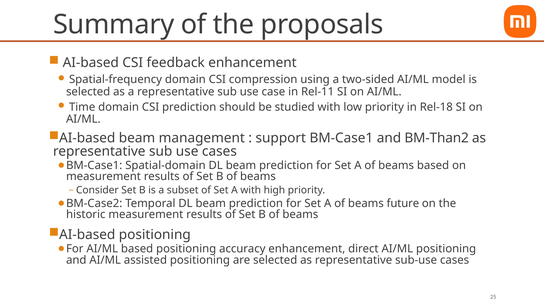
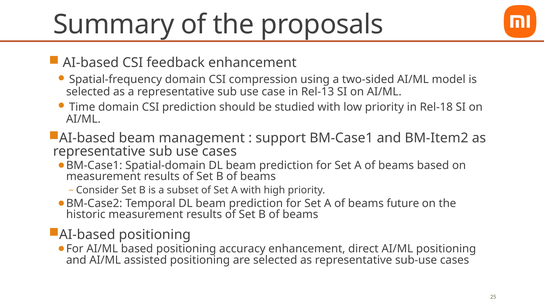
Rel-11: Rel-11 -> Rel-13 (318, 92)
BM-Than2: BM-Than2 -> BM-Item2 (437, 138)
